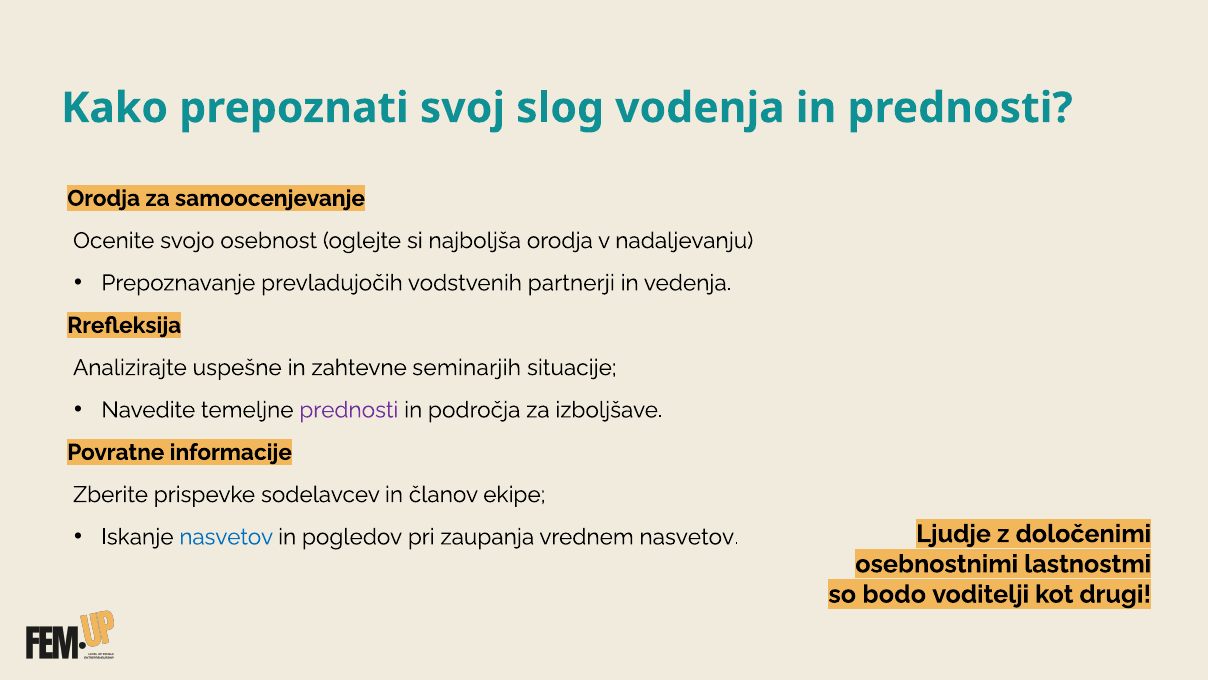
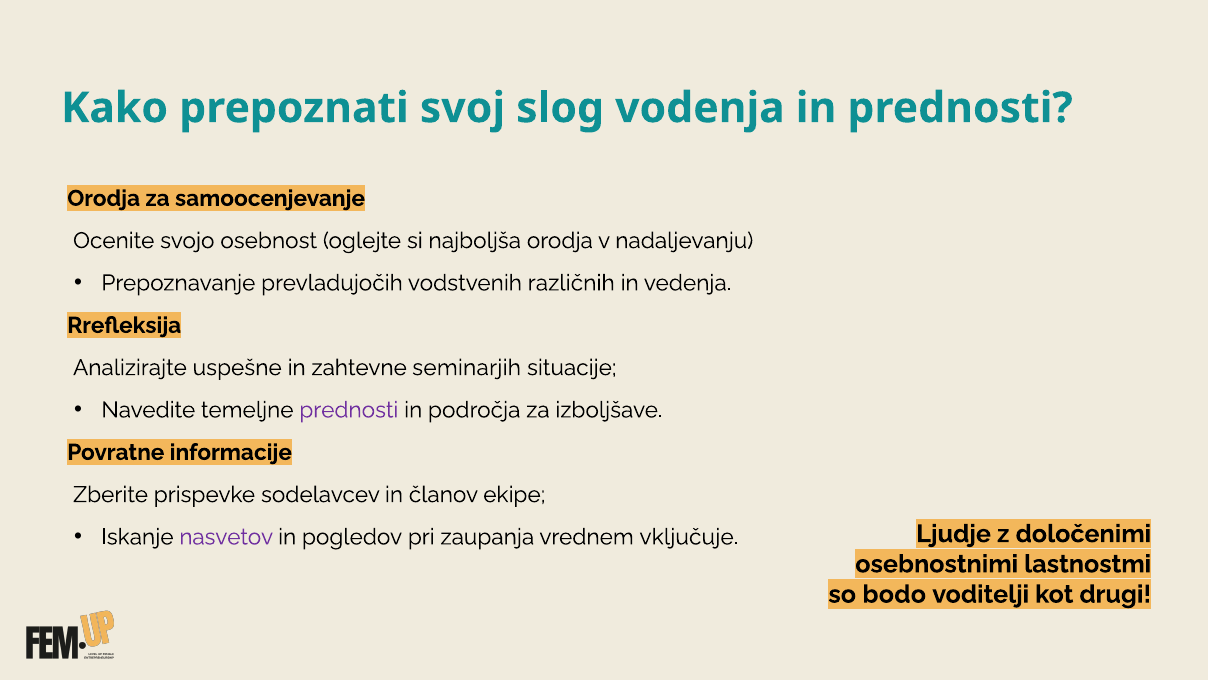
partnerji: partnerji -> različnih (571, 283)
nasvetov colour: blue -> purple (226, 537)
vrednem nasvetov: nasvetov -> vključuje (689, 537)
